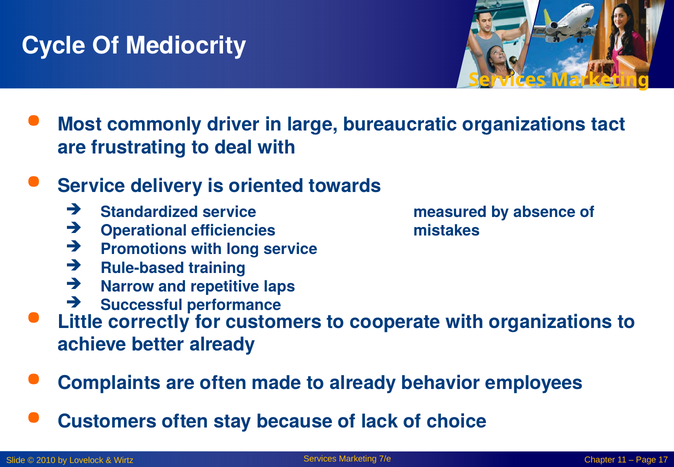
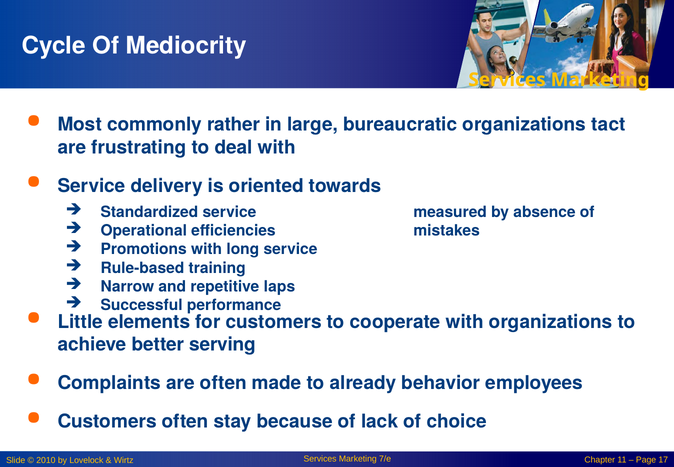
driver: driver -> rather (234, 125)
correctly: correctly -> elements (149, 322)
better already: already -> serving (223, 344)
